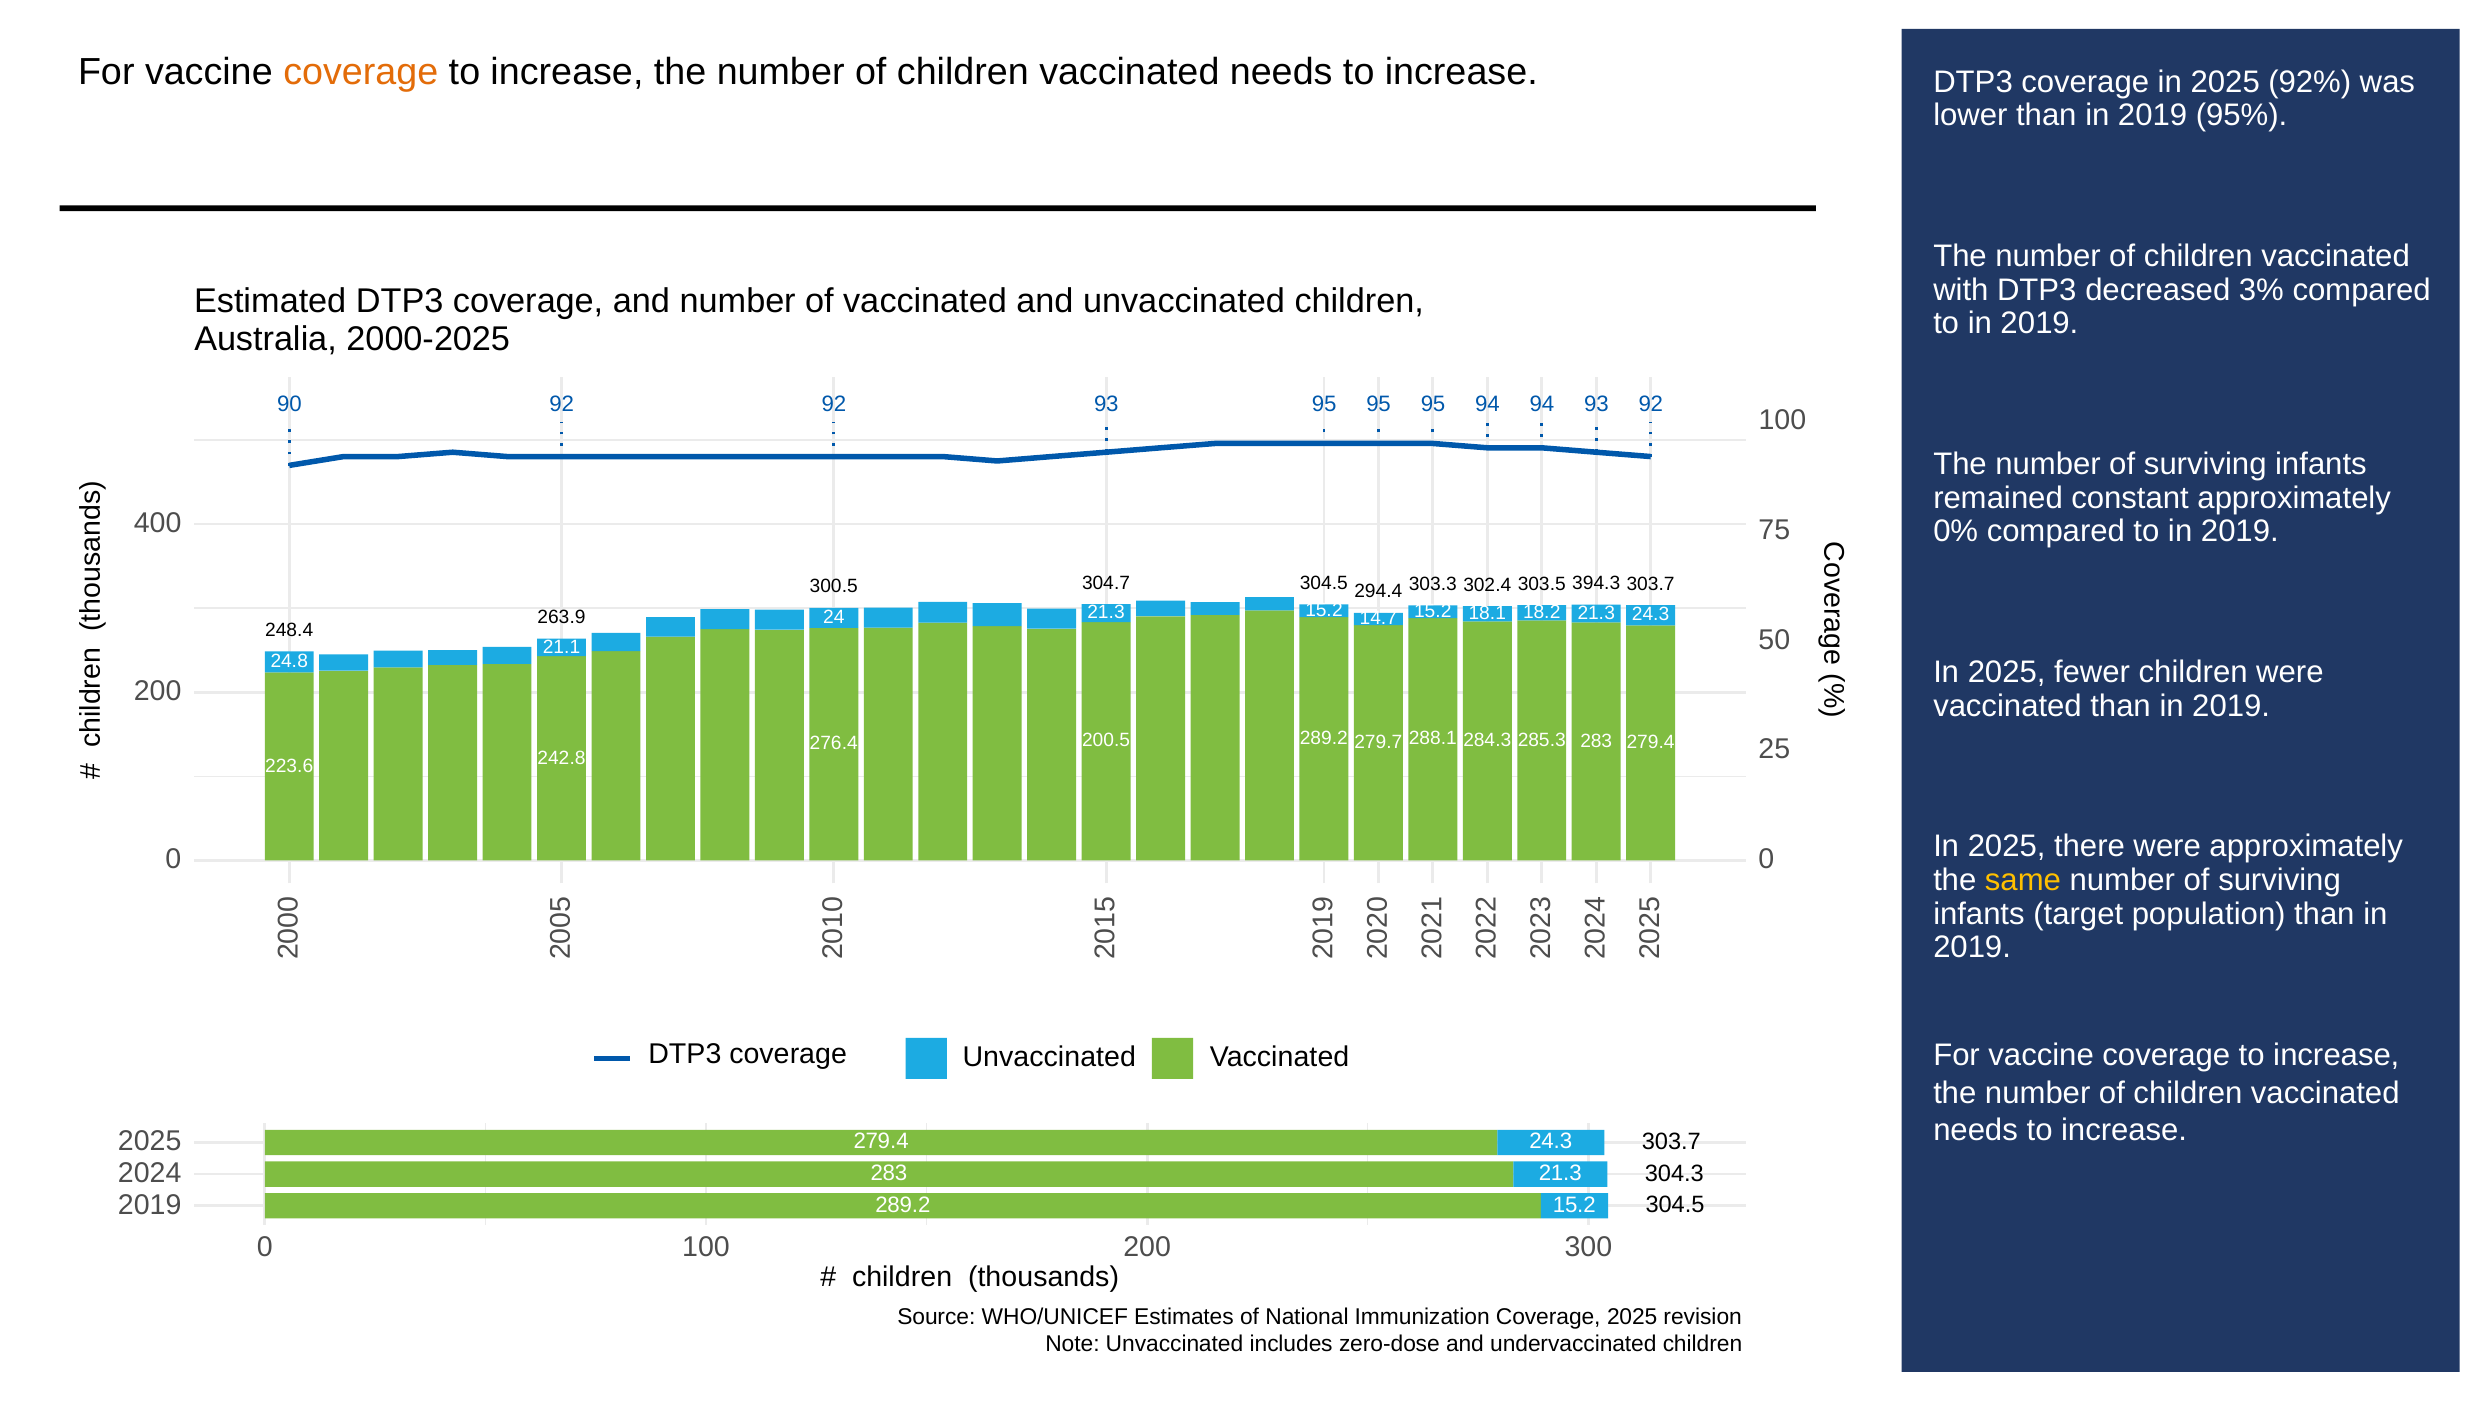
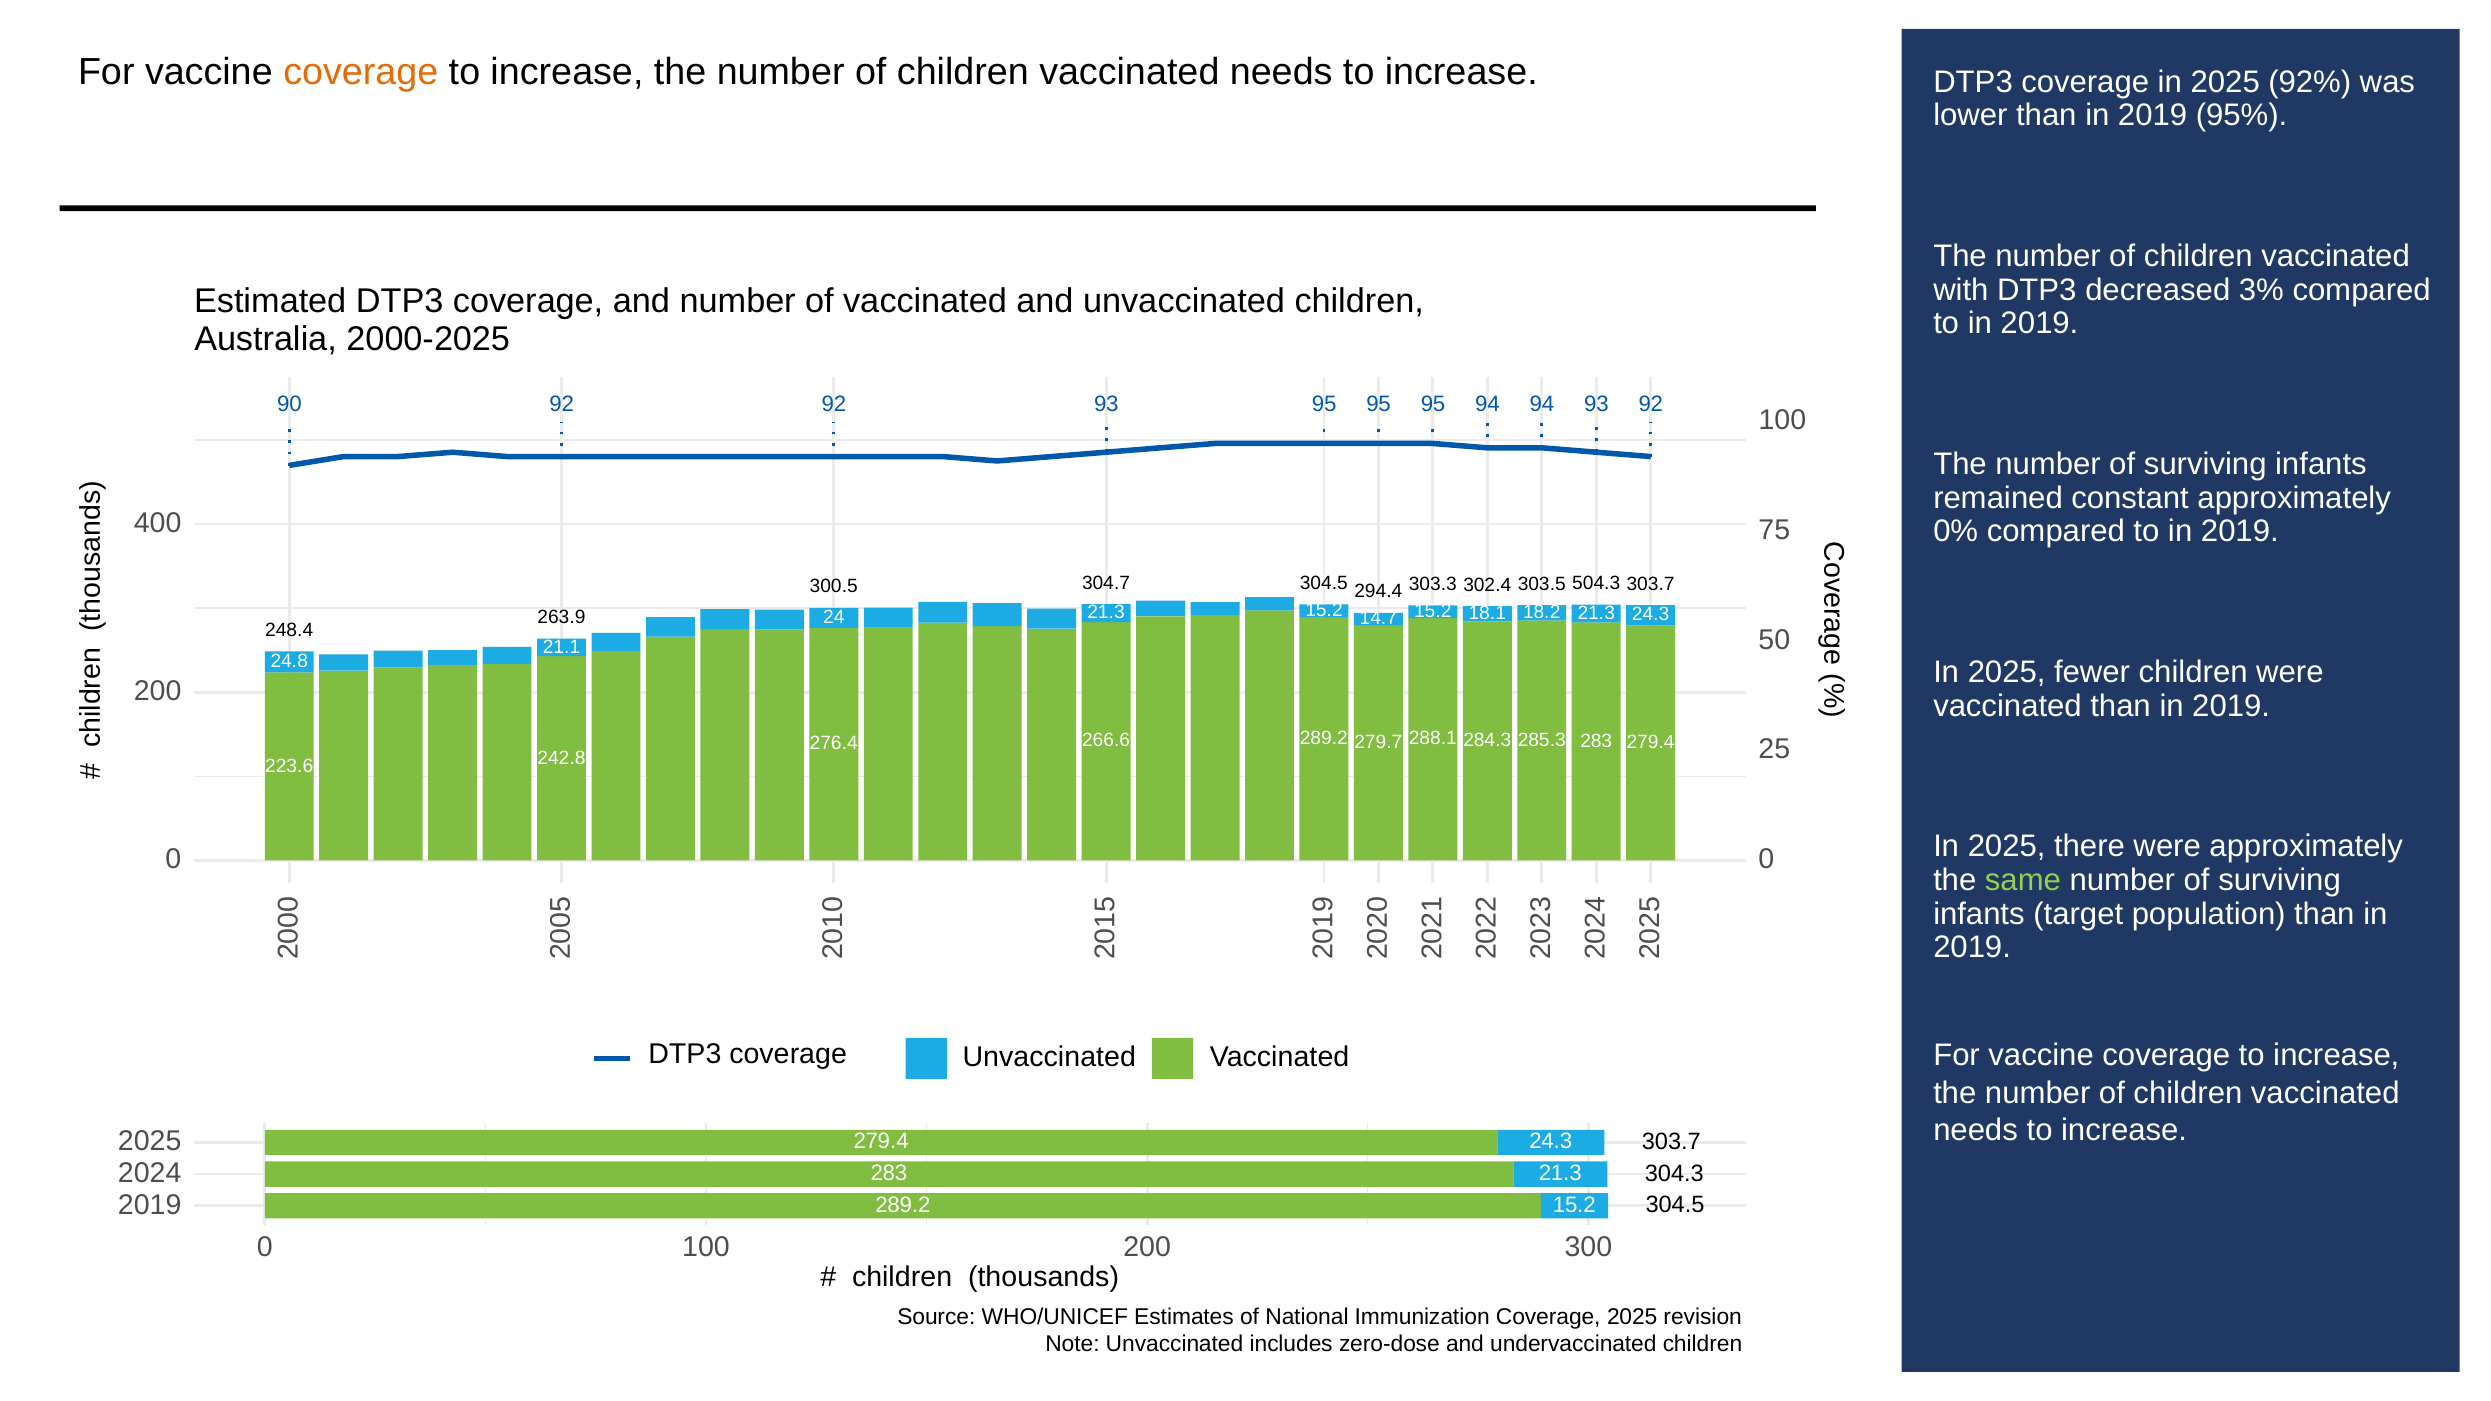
394.3: 394.3 -> 504.3 (1596, 583)
200.5: 200.5 -> 266.6 (1106, 741)
same colour: yellow -> light green (2023, 880)
